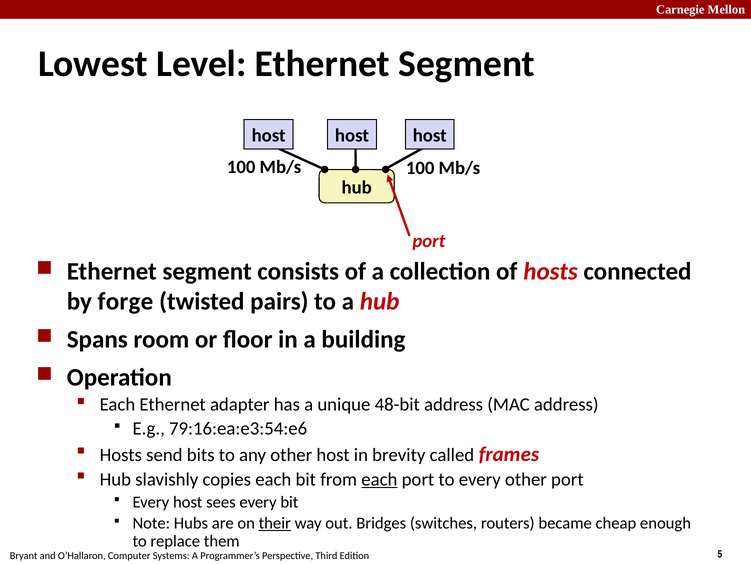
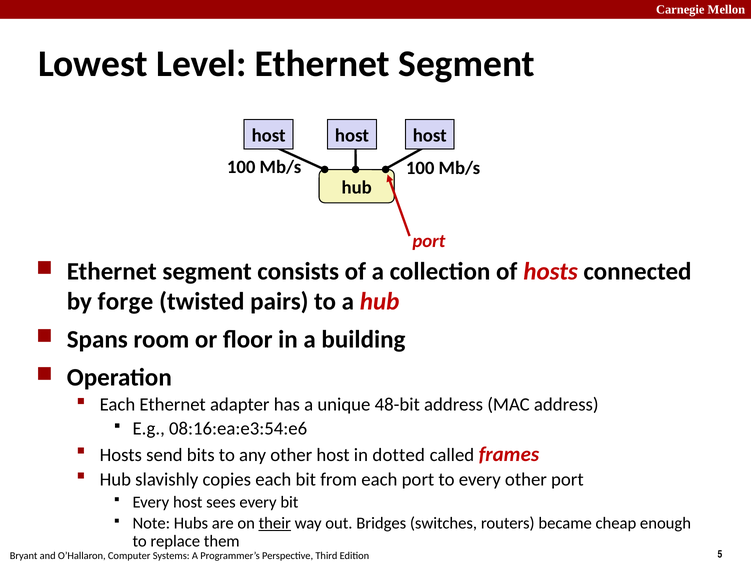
79:16:ea:e3:54:e6: 79:16:ea:e3:54:e6 -> 08:16:ea:e3:54:e6 (238, 428)
brevity: brevity -> dotted (399, 454)
each underline: present -> none (379, 479)
